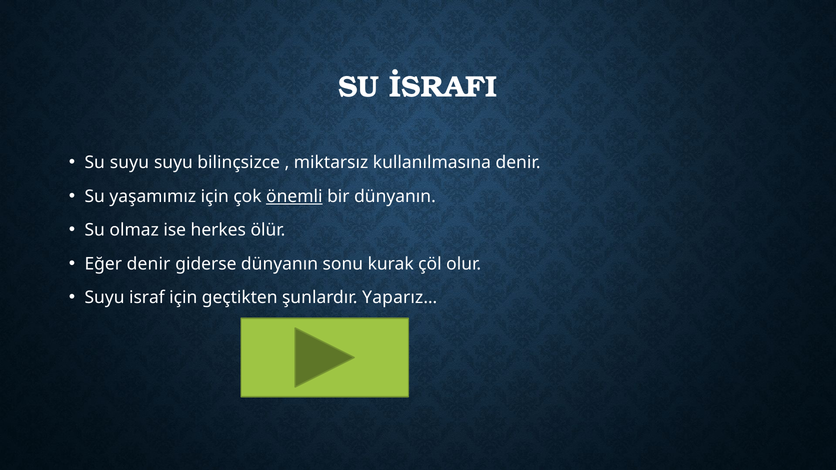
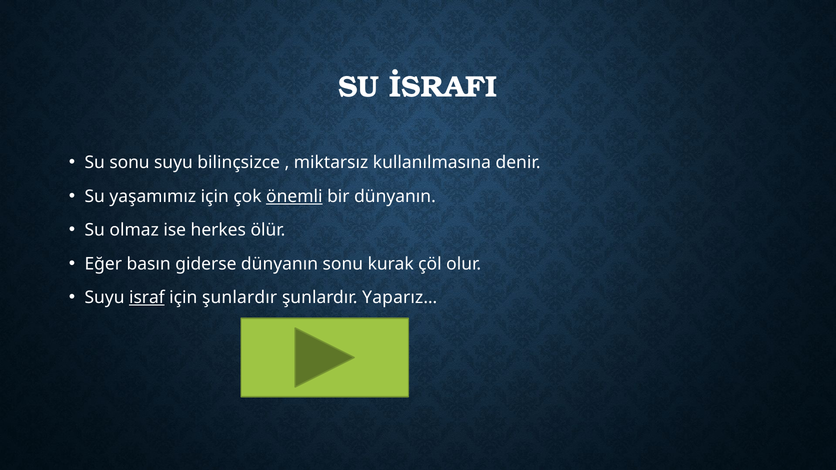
Su suyu: suyu -> sonu (130, 163)
Eğer denir: denir -> basın (149, 264)
israf underline: none -> present (147, 298)
için geçtikten: geçtikten -> şunlardır (240, 298)
